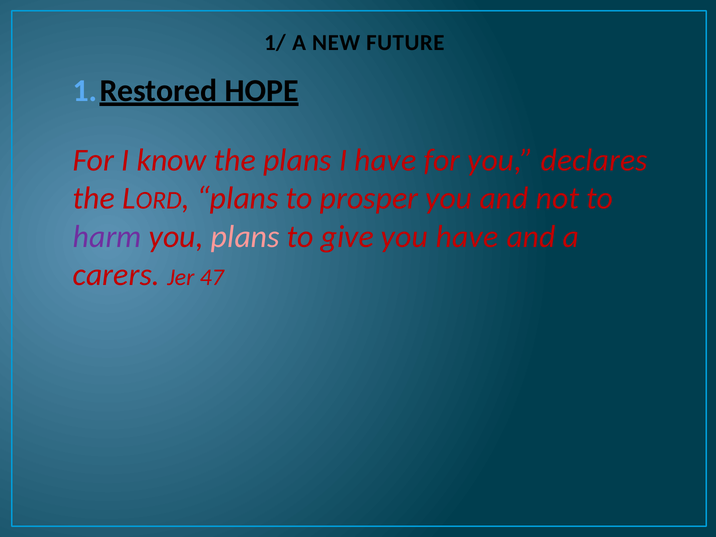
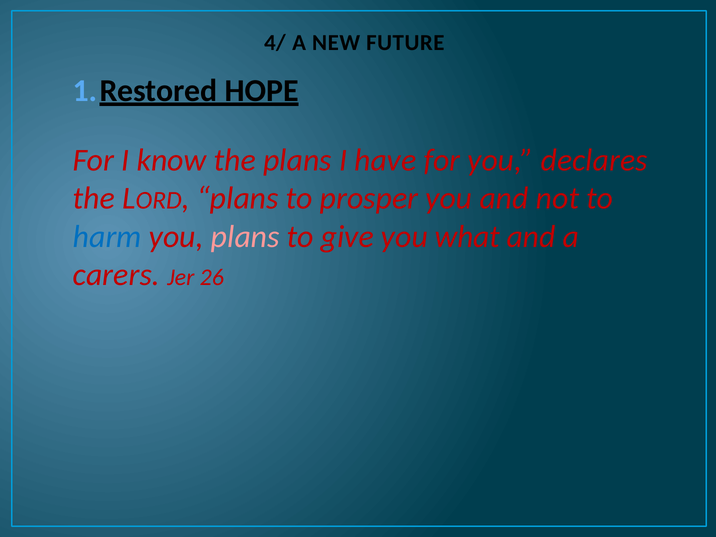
1/: 1/ -> 4/ (275, 43)
harm colour: purple -> blue (107, 237)
you have: have -> what (467, 237)
47: 47 -> 26 (212, 278)
